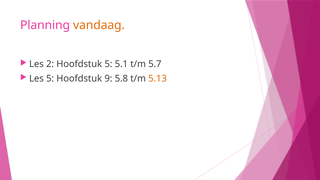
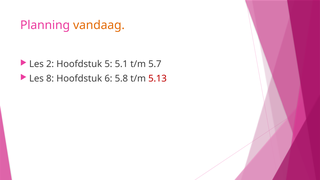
Les 5: 5 -> 8 (50, 79)
9: 9 -> 6 (108, 79)
5.13 colour: orange -> red (158, 79)
